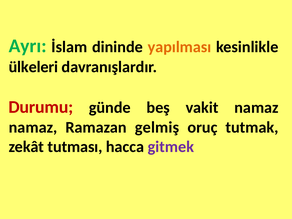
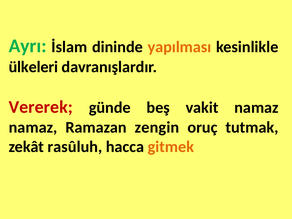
Durumu: Durumu -> Vererek (41, 107)
gelmiş: gelmiş -> zengin (157, 127)
tutması: tutması -> rasûluh (75, 147)
gitmek colour: purple -> orange (171, 147)
